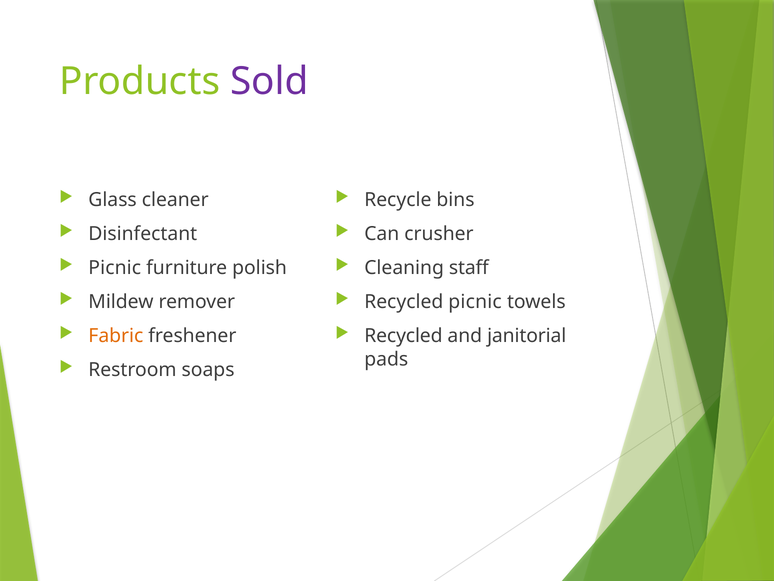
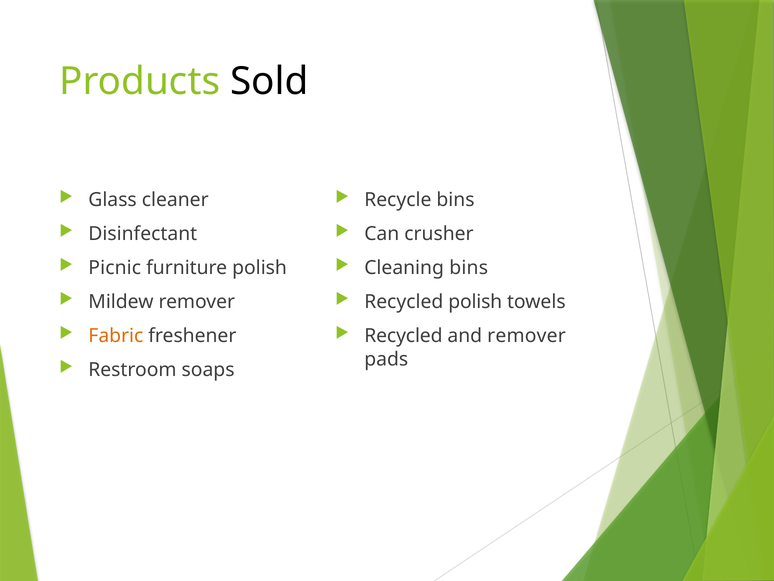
Sold colour: purple -> black (269, 81)
Cleaning staff: staff -> bins (469, 268)
Recycled picnic: picnic -> polish (475, 302)
and janitorial: janitorial -> remover (527, 336)
